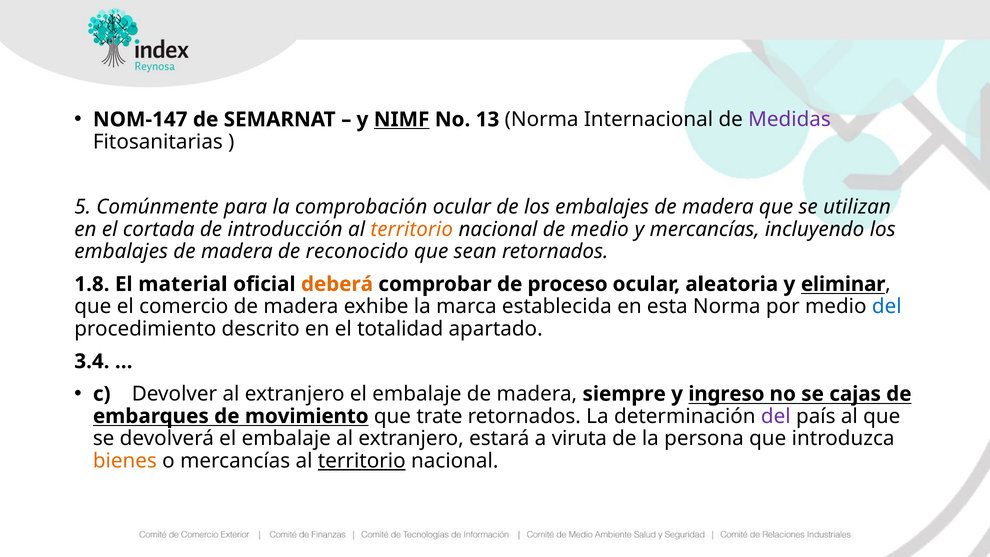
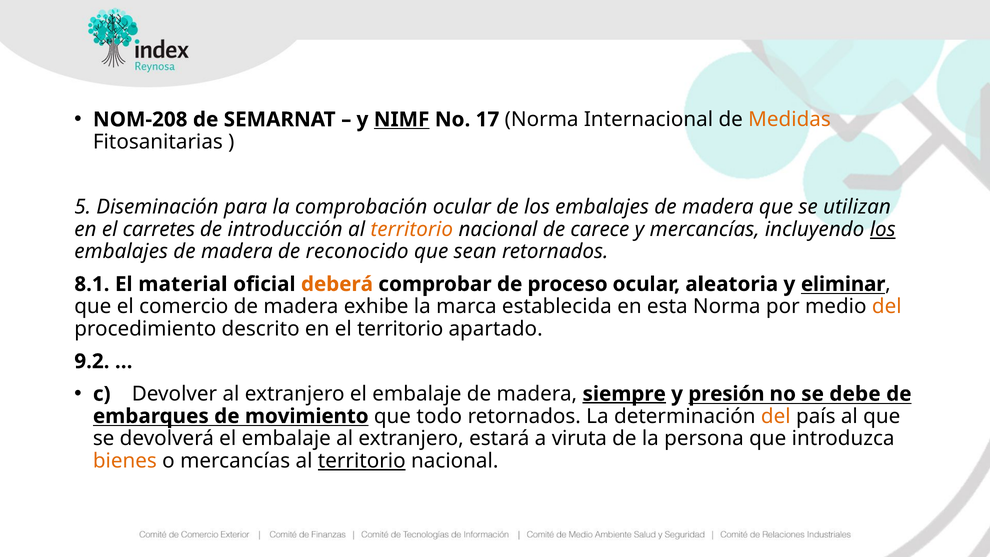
NOM-147: NOM-147 -> NOM-208 (140, 120)
13: 13 -> 17 (488, 120)
Medidas colour: purple -> orange (790, 120)
Comúnmente: Comúnmente -> Diseminación (158, 207)
cortada: cortada -> carretes (159, 229)
de medio: medio -> carece (600, 229)
los underline: none -> present (883, 229)
1.8: 1.8 -> 8.1 (92, 284)
del colour: blue -> orange (887, 306)
el totalidad: totalidad -> territorio (400, 329)
3.4: 3.4 -> 9.2 (92, 361)
siempre underline: none -> present (624, 394)
ingreso: ingreso -> presión (726, 394)
cajas: cajas -> debe (855, 394)
trate: trate -> todo (439, 416)
del colour: purple -> orange (776, 416)
